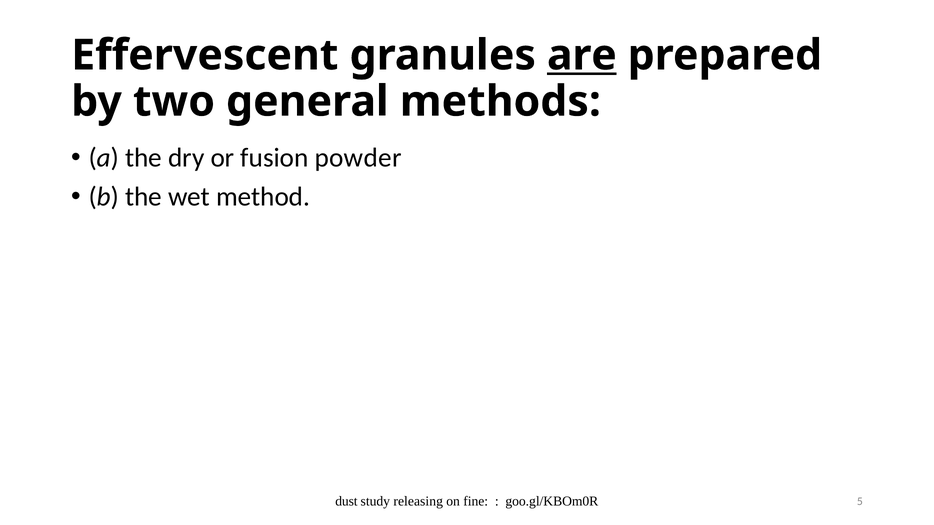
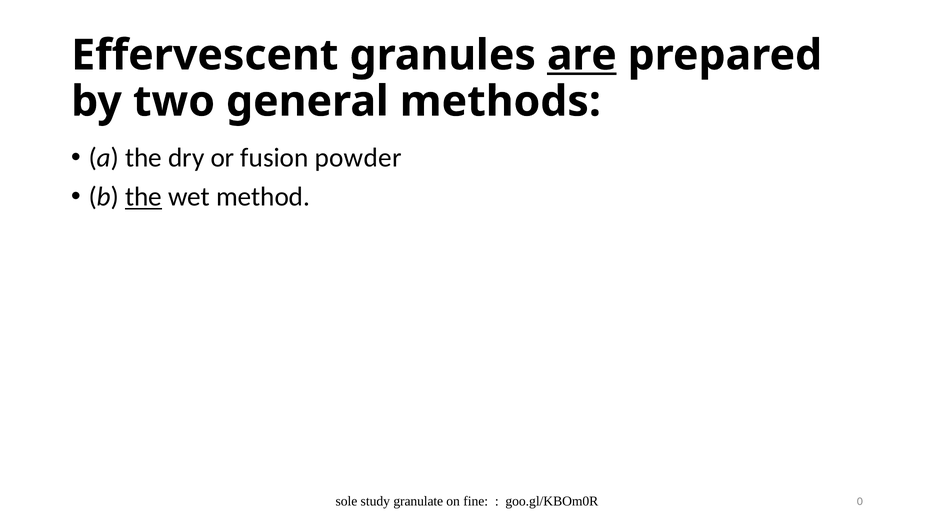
the underline: none -> present (144, 197)
dust: dust -> sole (346, 502)
releasing: releasing -> granulate (418, 502)
5: 5 -> 0 (860, 502)
